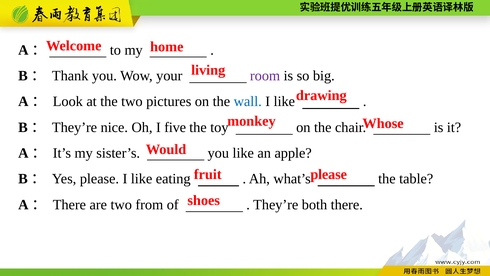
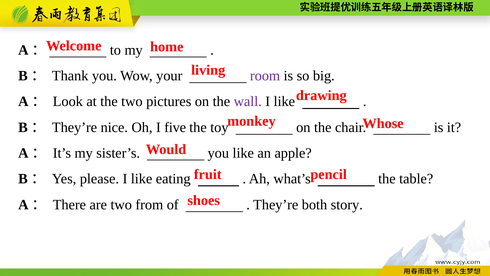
wall colour: blue -> purple (248, 101)
fruit please: please -> pencil (329, 174)
both there: there -> story (347, 204)
